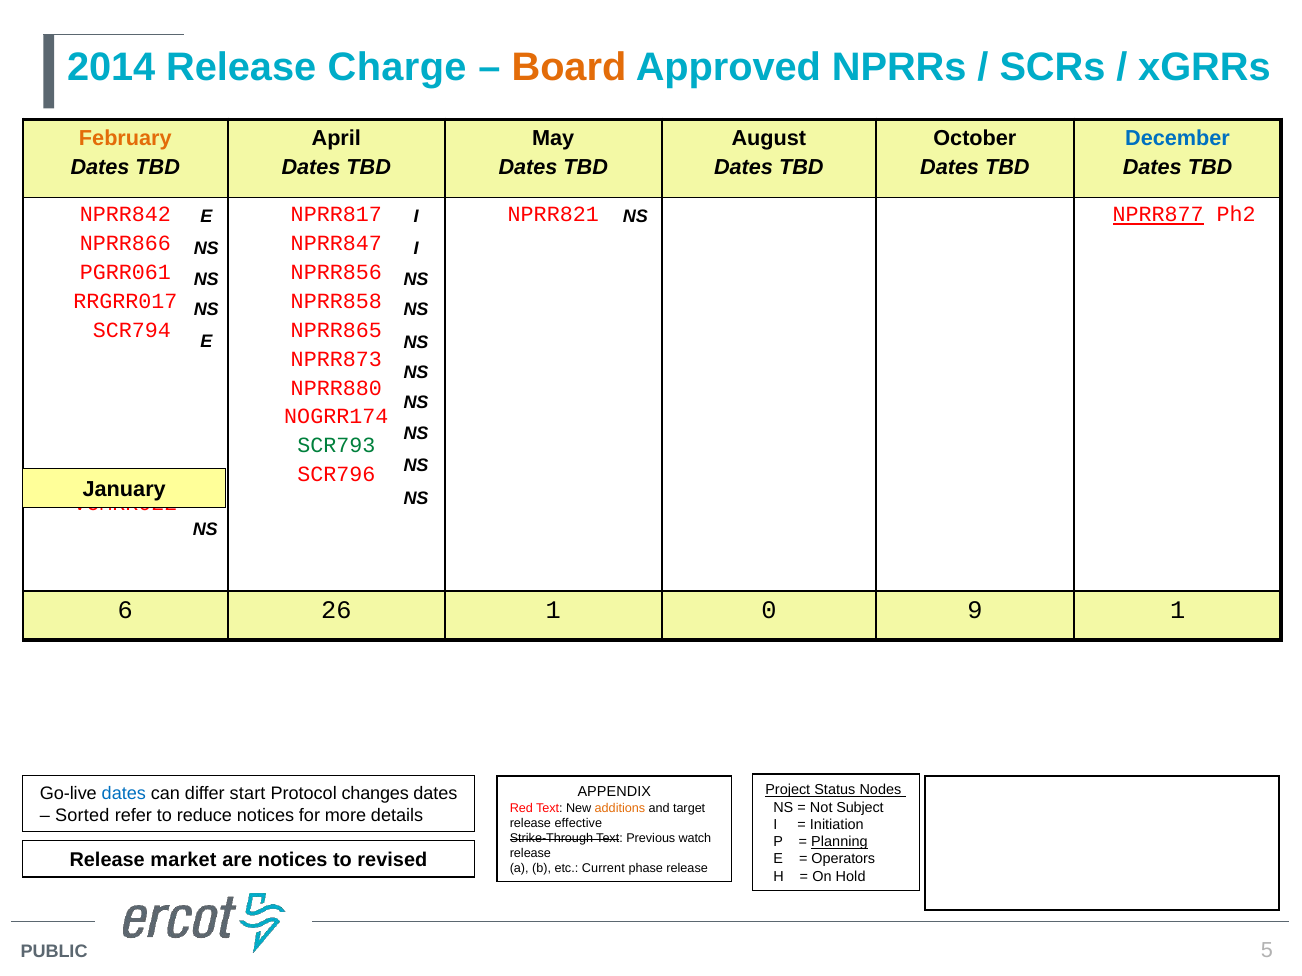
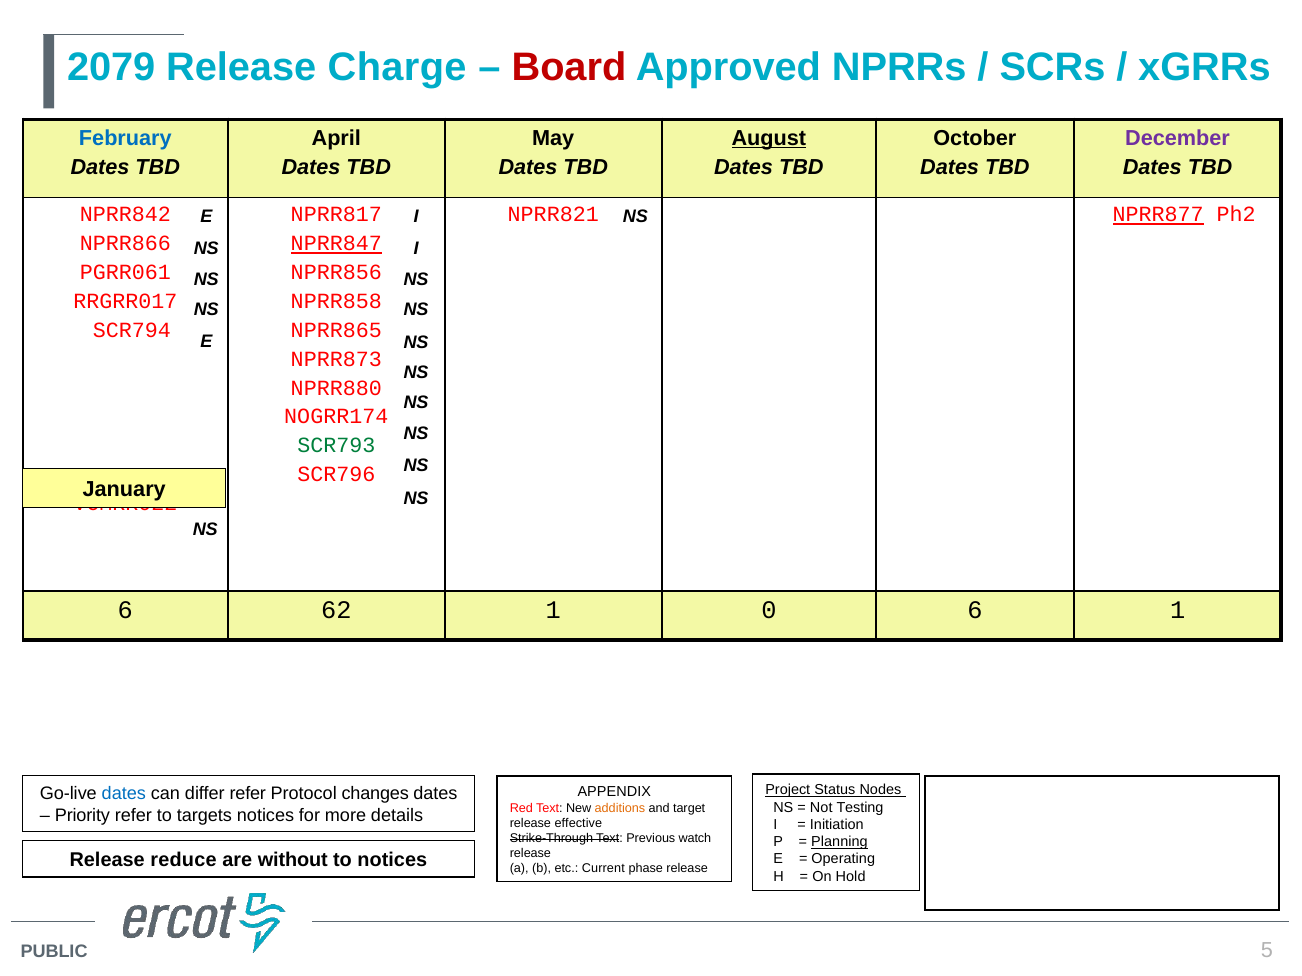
2014: 2014 -> 2079 (111, 68)
Board colour: orange -> red (569, 68)
February colour: orange -> blue (125, 138)
August underline: none -> present (769, 138)
December colour: blue -> purple (1178, 138)
NPRR847 underline: none -> present (336, 244)
26: 26 -> 62 (336, 610)
0 9: 9 -> 6 (975, 610)
differ start: start -> refer (248, 794)
Subject: Subject -> Testing (860, 808)
Sorted: Sorted -> Priority (82, 816)
reduce: reduce -> targets (204, 816)
market: market -> reduce (183, 860)
are notices: notices -> without (293, 860)
to revised: revised -> notices (392, 860)
Operators: Operators -> Operating (843, 860)
